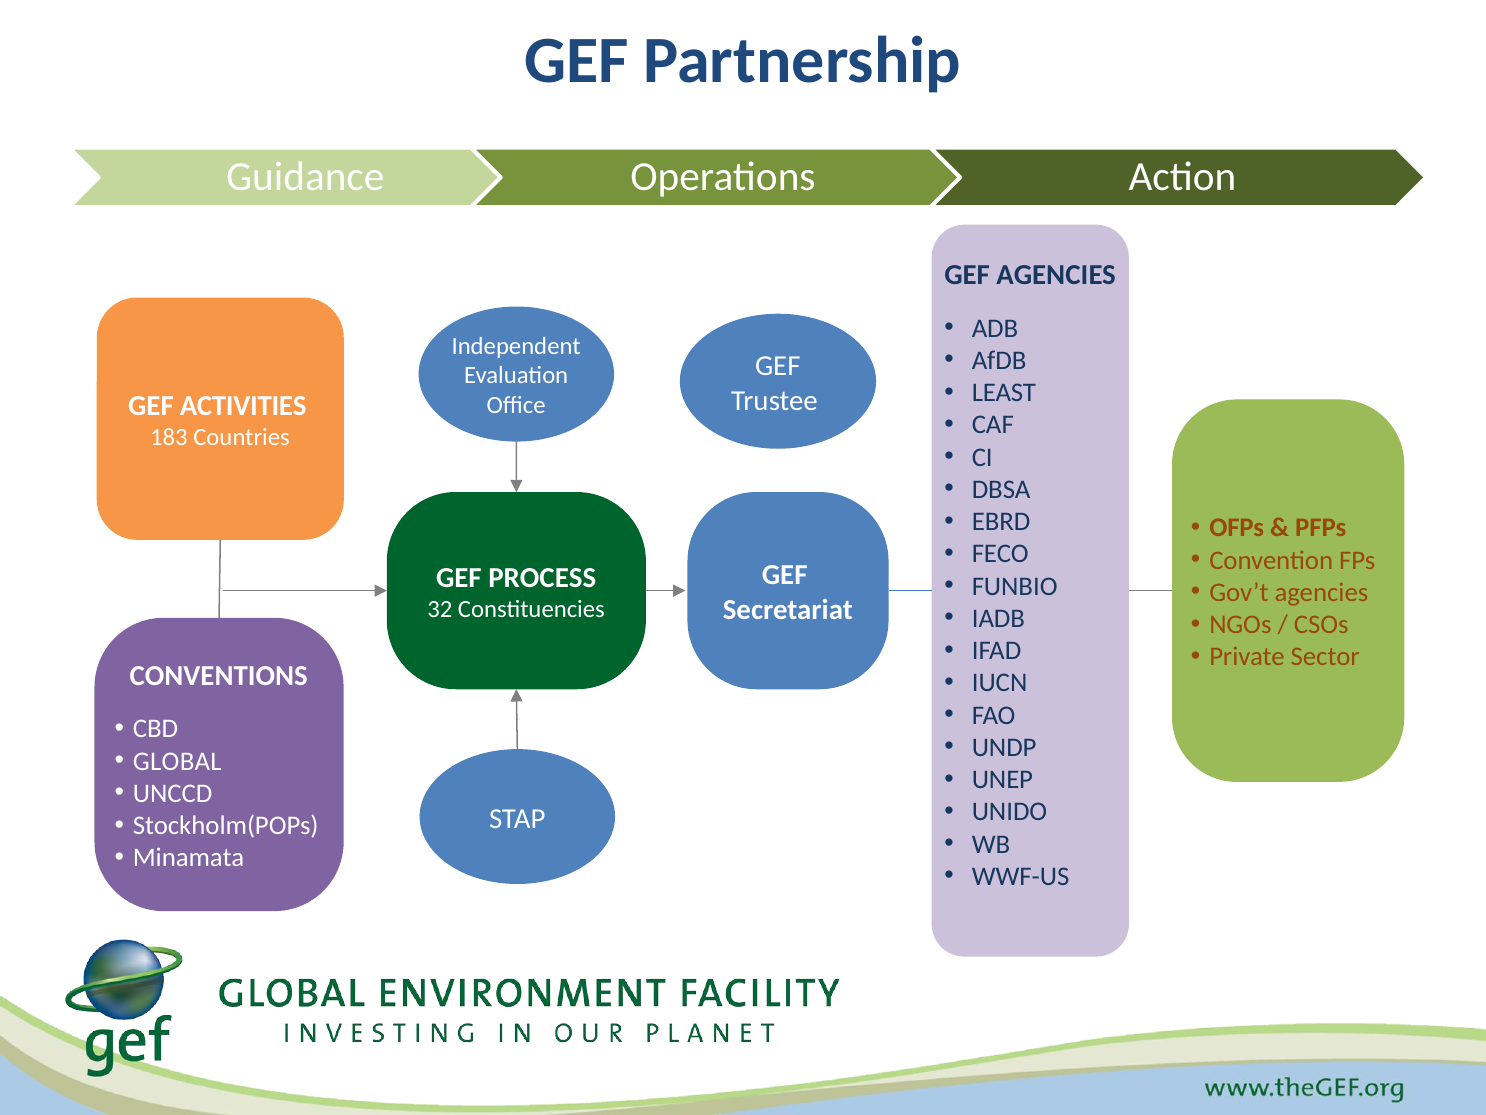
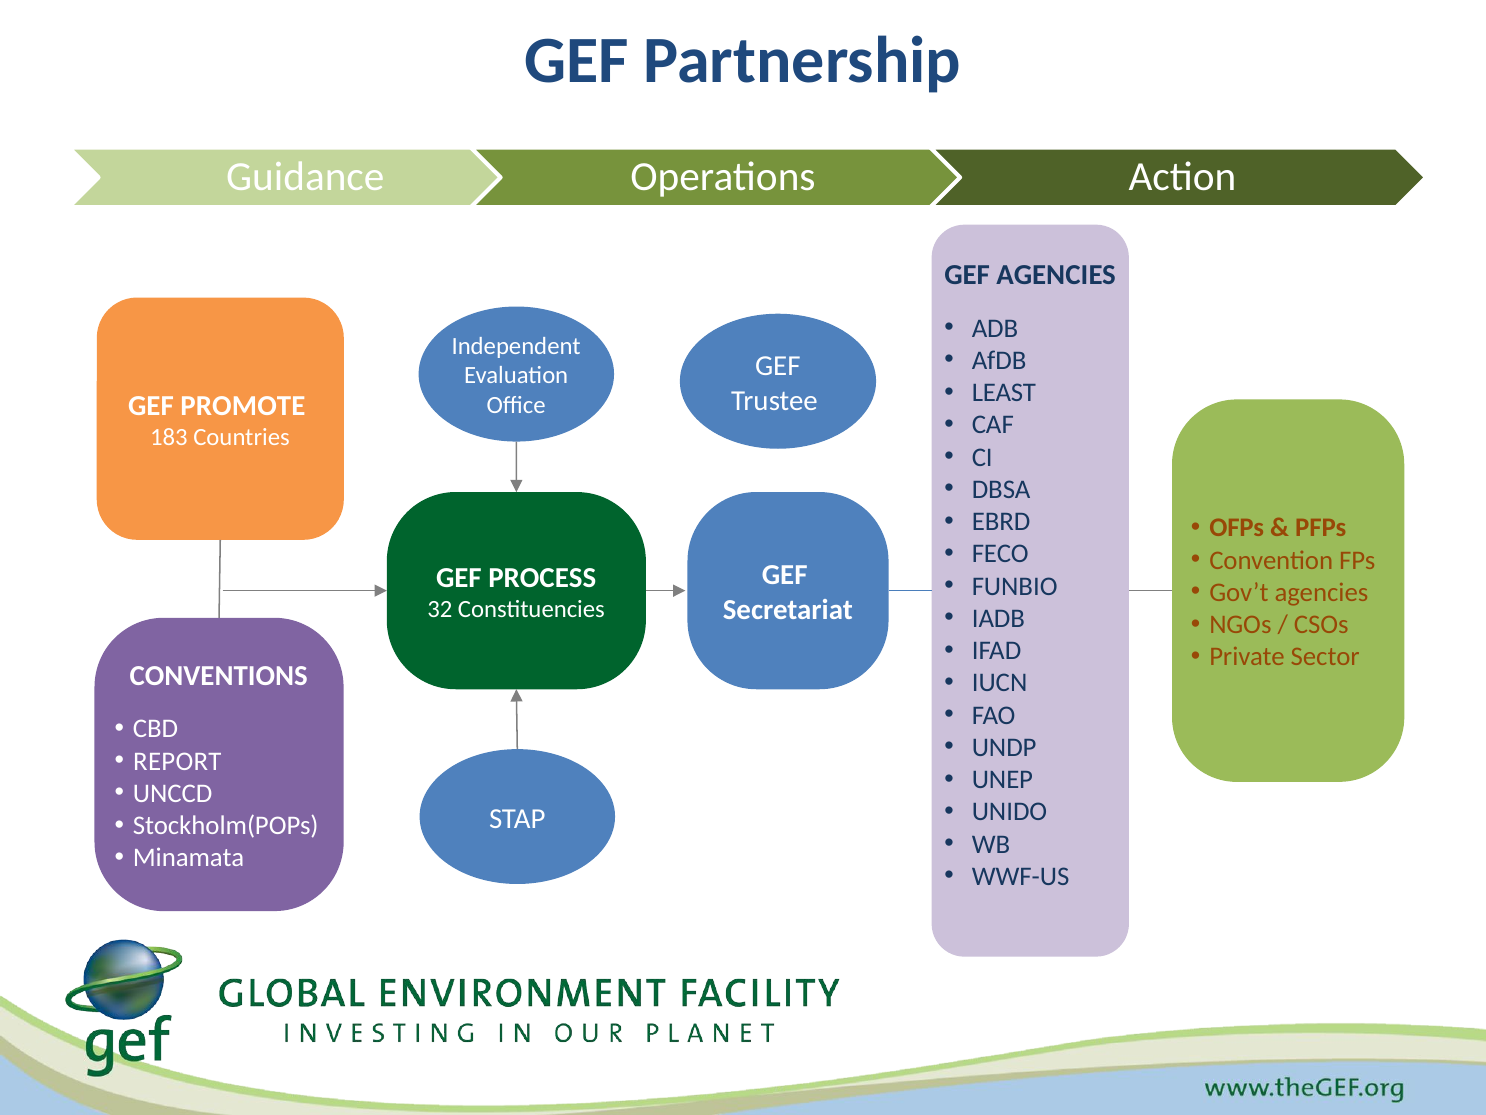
ACTIVITIES: ACTIVITIES -> PROMOTE (243, 406)
GLOBAL: GLOBAL -> REPORT (177, 761)
